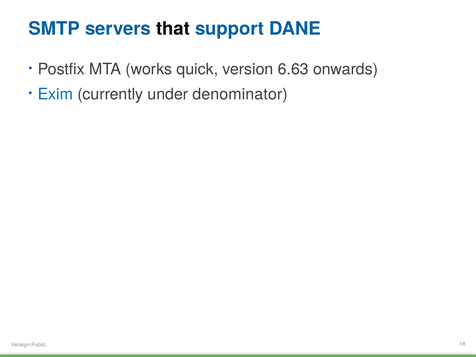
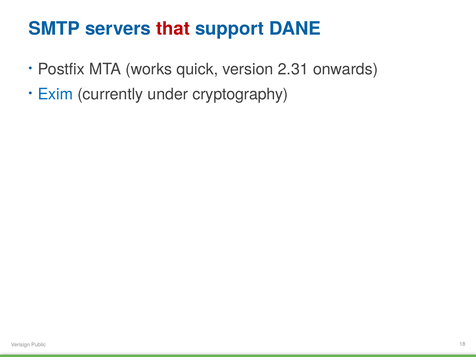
that colour: black -> red (173, 29)
6.63: 6.63 -> 2.31 (293, 69)
denominator: denominator -> cryptography (240, 94)
